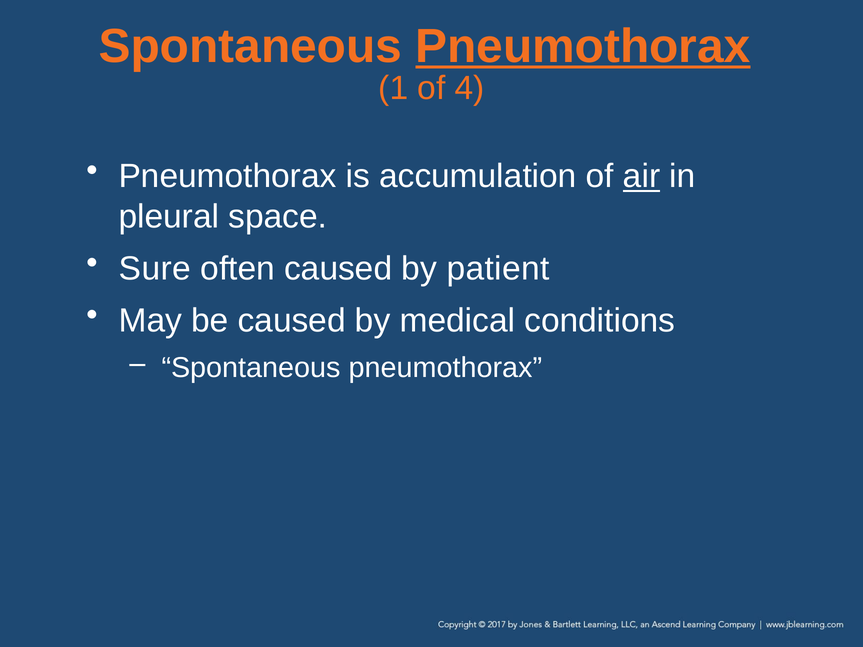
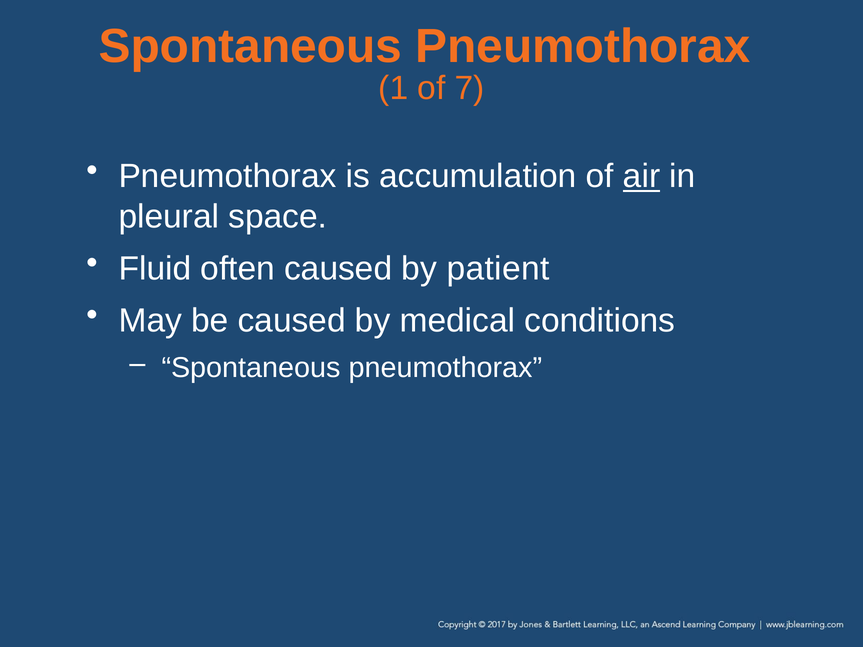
Pneumothorax underline: present -> none (583, 46)
4: 4 -> 7 (469, 88)
Sure: Sure -> Fluid (155, 269)
